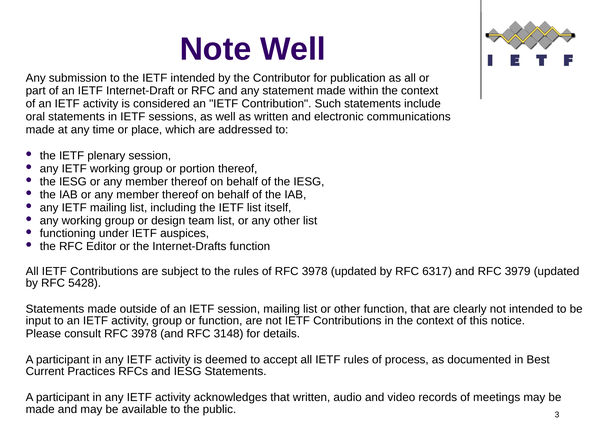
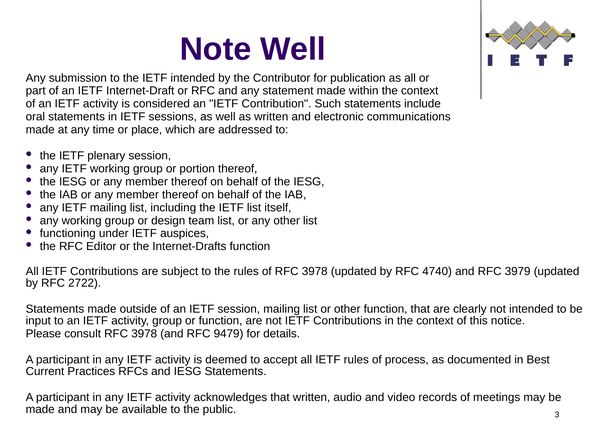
6317: 6317 -> 4740 (437, 271)
5428: 5428 -> 2722 (85, 283)
3148: 3148 -> 9479 (229, 334)
